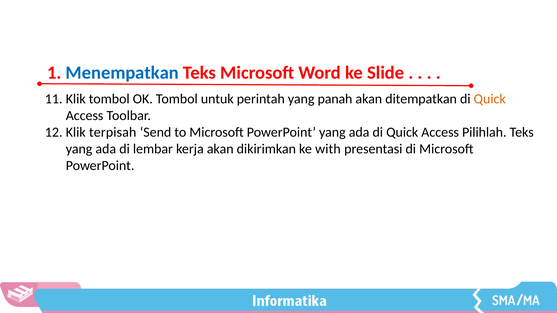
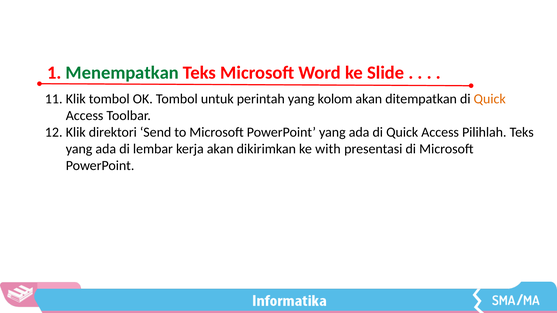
Menempatkan colour: blue -> green (122, 73)
panah: panah -> kolom (335, 99)
terpisah: terpisah -> direktori (113, 132)
